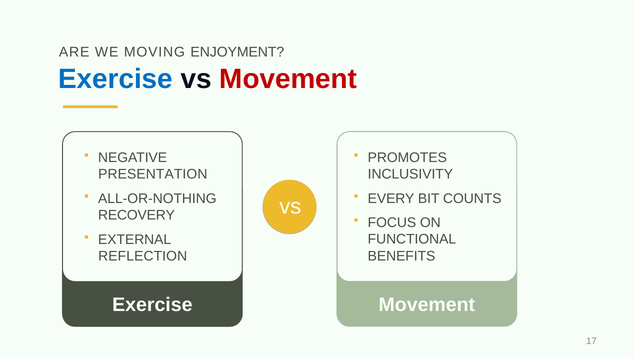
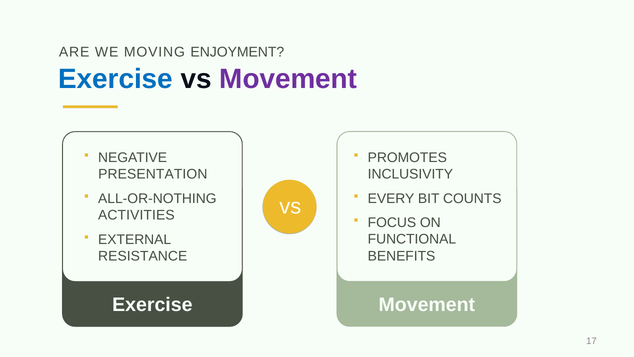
Movement colour: red -> purple (288, 79)
RECOVERY: RECOVERY -> ACTIVITIES (136, 215)
REFLECTION: REFLECTION -> RESISTANCE (143, 256)
